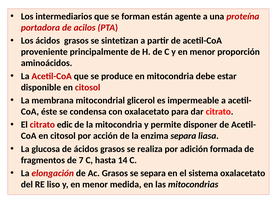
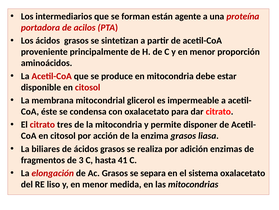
edic: edic -> tres (65, 124)
enzima separa: separa -> grasos (183, 135)
glucosa: glucosa -> biliares (46, 148)
formada: formada -> enzimas (226, 148)
7: 7 -> 3 (81, 160)
14: 14 -> 41 (123, 160)
